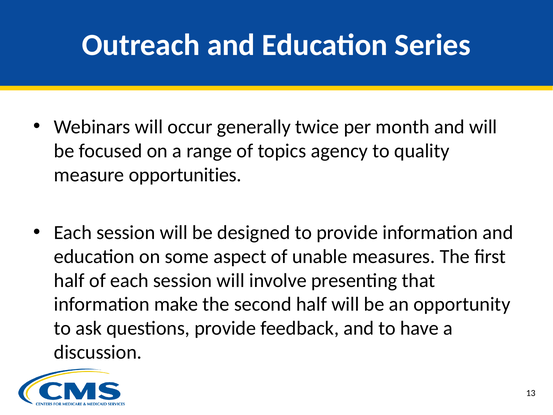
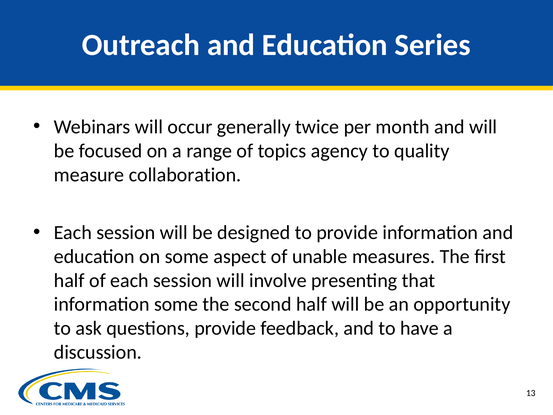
opportunities: opportunities -> collaboration (185, 175)
information make: make -> some (176, 304)
